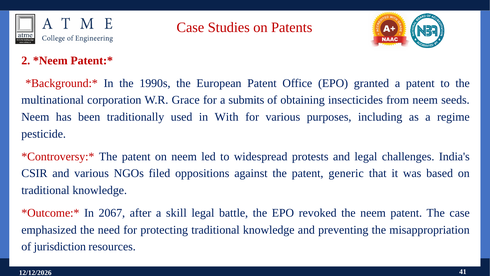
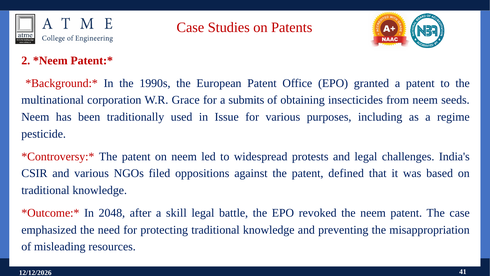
With: With -> Issue (227, 117)
generic: generic -> defined (346, 173)
2067: 2067 -> 2048 (112, 213)
jurisdiction: jurisdiction -> misleading (60, 246)
